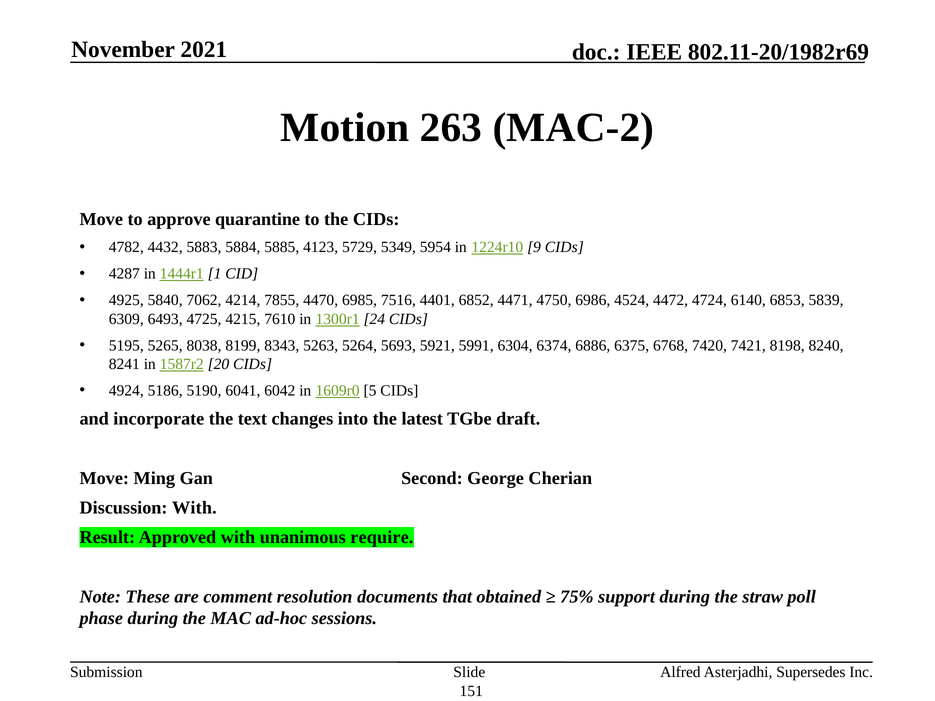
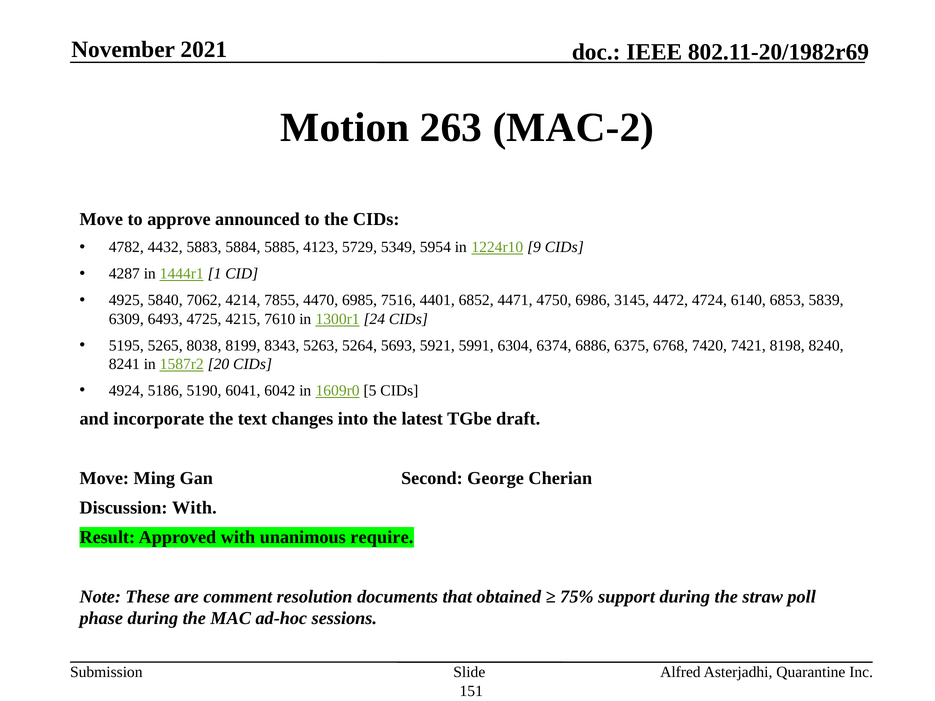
quarantine: quarantine -> announced (257, 219)
4524: 4524 -> 3145 (632, 300)
Supersedes: Supersedes -> Quarantine (811, 673)
